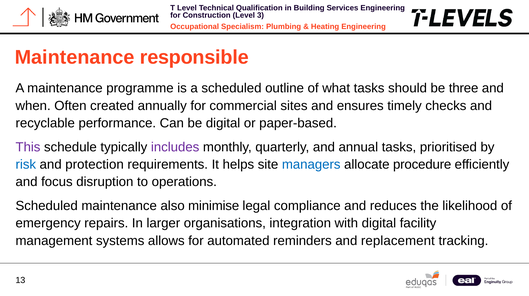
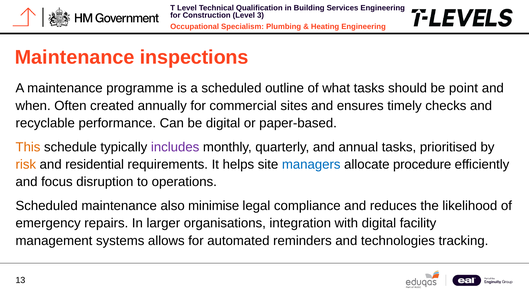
responsible: responsible -> inspections (194, 57)
three: three -> point (463, 88)
This colour: purple -> orange (28, 147)
risk colour: blue -> orange (26, 164)
protection: protection -> residential (95, 164)
replacement: replacement -> technologies (398, 240)
